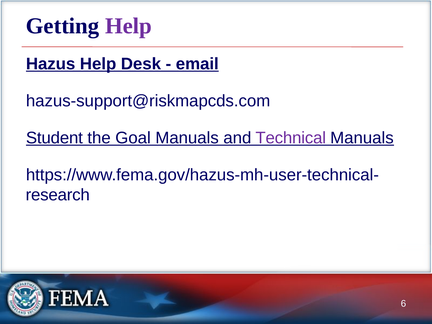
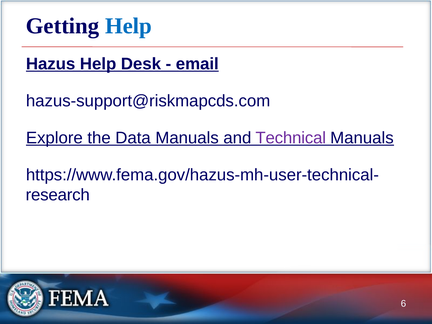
Help colour: purple -> blue (129, 26)
Student: Student -> Explore (54, 138)
Goal: Goal -> Data (133, 138)
